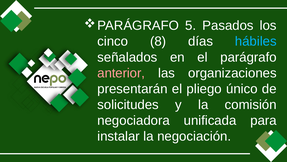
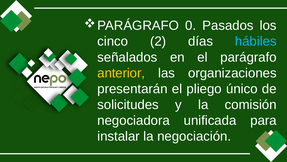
5: 5 -> 0 (191, 26)
8: 8 -> 2 (158, 41)
anterior colour: pink -> yellow (121, 73)
